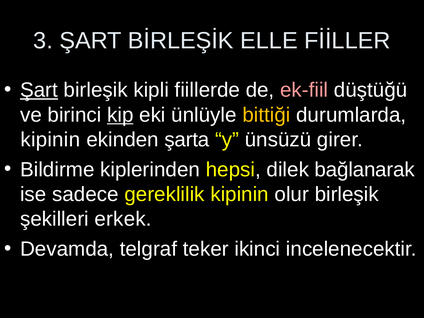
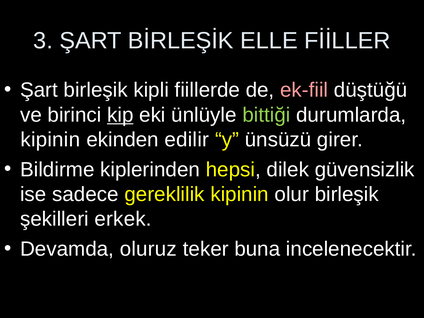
Şart underline: present -> none (39, 90)
bittiği colour: yellow -> light green (266, 115)
şarta: şarta -> edilir (187, 140)
bağlanarak: bağlanarak -> güvensizlik (365, 170)
telgraf: telgraf -> oluruz (148, 249)
ikinci: ikinci -> buna (257, 249)
